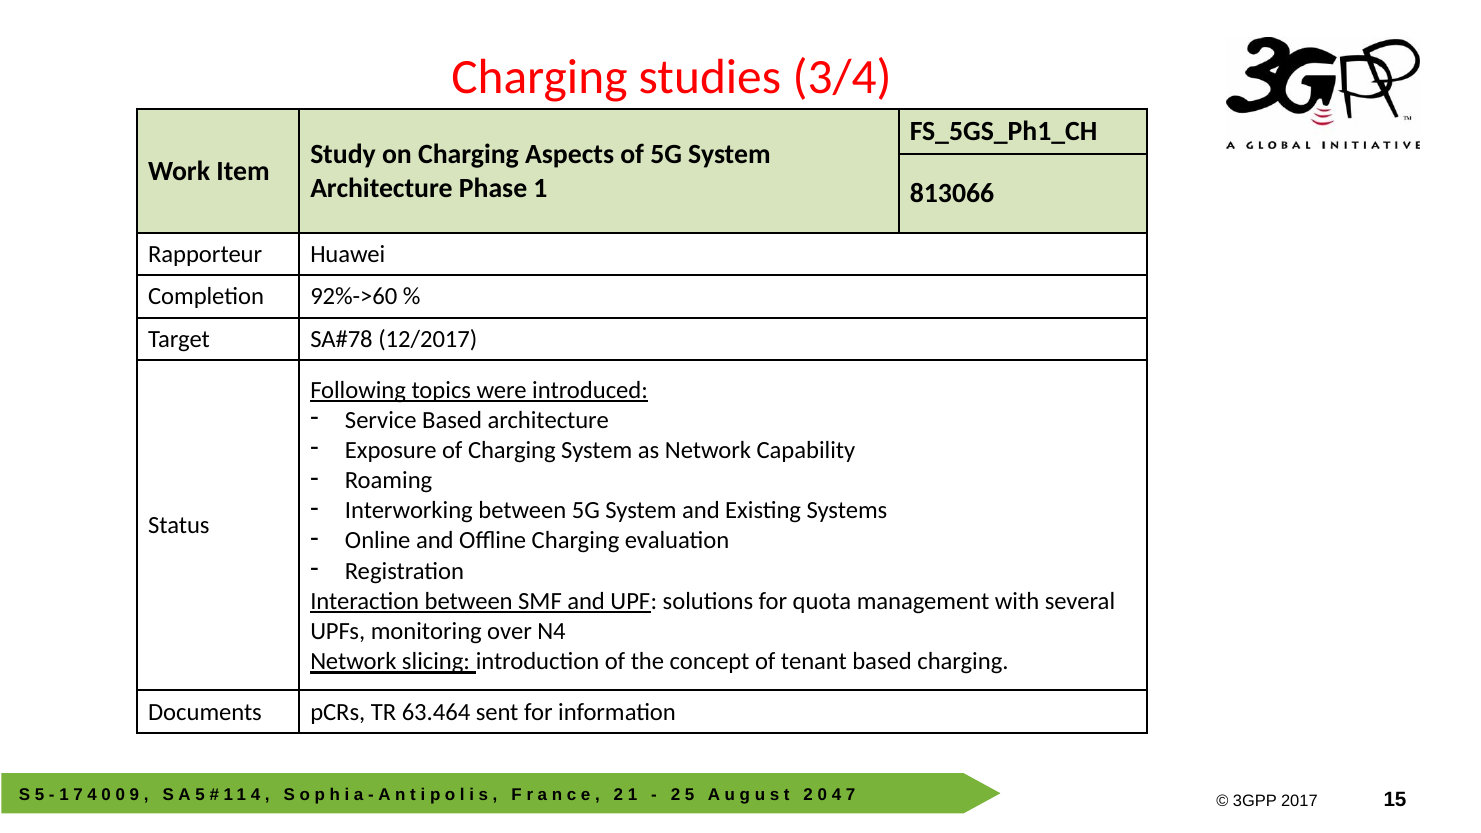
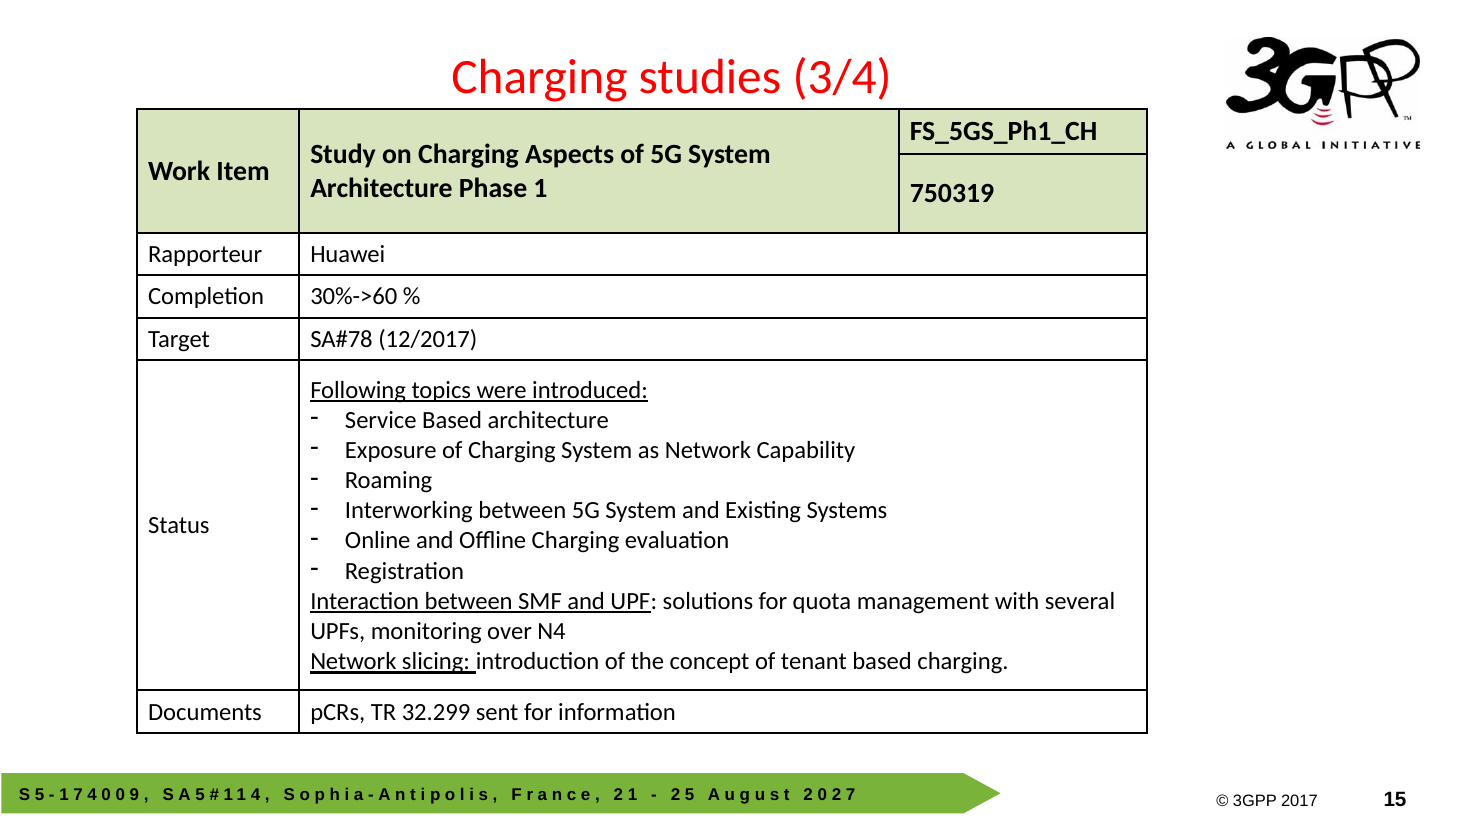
813066: 813066 -> 750319 (952, 194)
92%->60: 92%->60 -> 30%->60 (354, 297)
63.464: 63.464 -> 32.299 (436, 712)
4: 4 -> 2 (836, 795)
